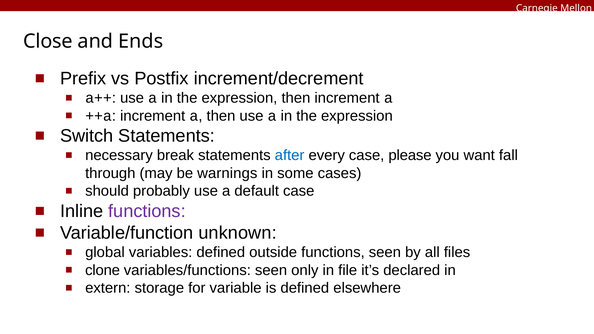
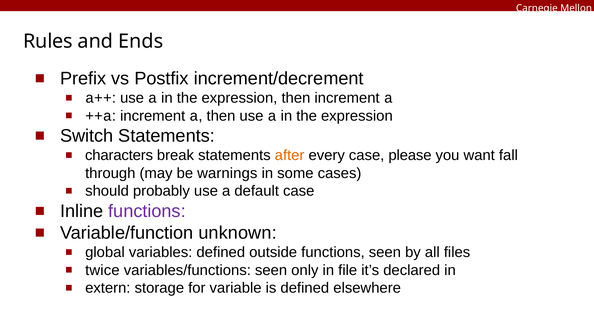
Close: Close -> Rules (48, 41)
necessary: necessary -> characters (119, 155)
after colour: blue -> orange (290, 155)
clone: clone -> twice (102, 270)
